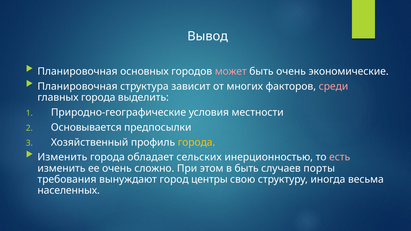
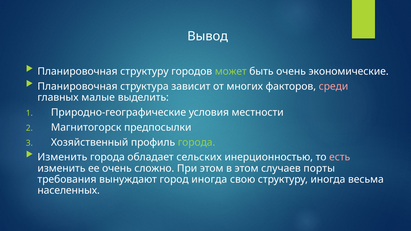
Планировочная основных: основных -> структуру (144, 72)
может colour: pink -> light green (231, 72)
главных города: города -> малые (98, 98)
Основывается: Основывается -> Магнитогорск (86, 127)
города colour: yellow -> light green (197, 142)
в быть: быть -> этом (247, 168)
город центры: центры -> иногда (209, 180)
